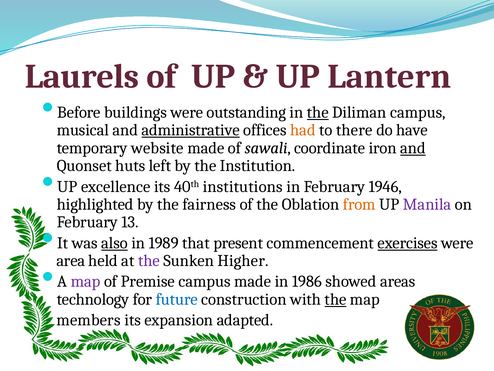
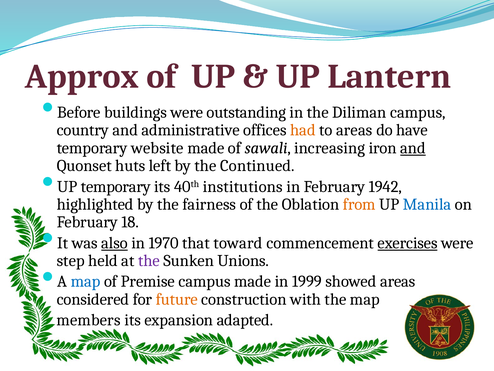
Laurels: Laurels -> Approx (82, 76)
the underline: present -> none (318, 112)
musical: musical -> country (83, 130)
administrative underline: present -> none (191, 130)
to there: there -> areas (354, 130)
coordinate: coordinate -> increasing (329, 148)
Institution: Institution -> Continued (257, 166)
UP excellence: excellence -> temporary (116, 186)
1946: 1946 -> 1942 (385, 186)
Manila colour: purple -> blue (427, 204)
13: 13 -> 18 (130, 222)
1989: 1989 -> 1970 (164, 243)
present: present -> toward (238, 243)
area: area -> step (71, 260)
Higher: Higher -> Unions (243, 260)
map colour: purple -> blue (86, 281)
1986: 1986 -> 1999 (307, 281)
technology: technology -> considered (93, 299)
future colour: blue -> orange (177, 299)
the underline: present -> none (336, 299)
